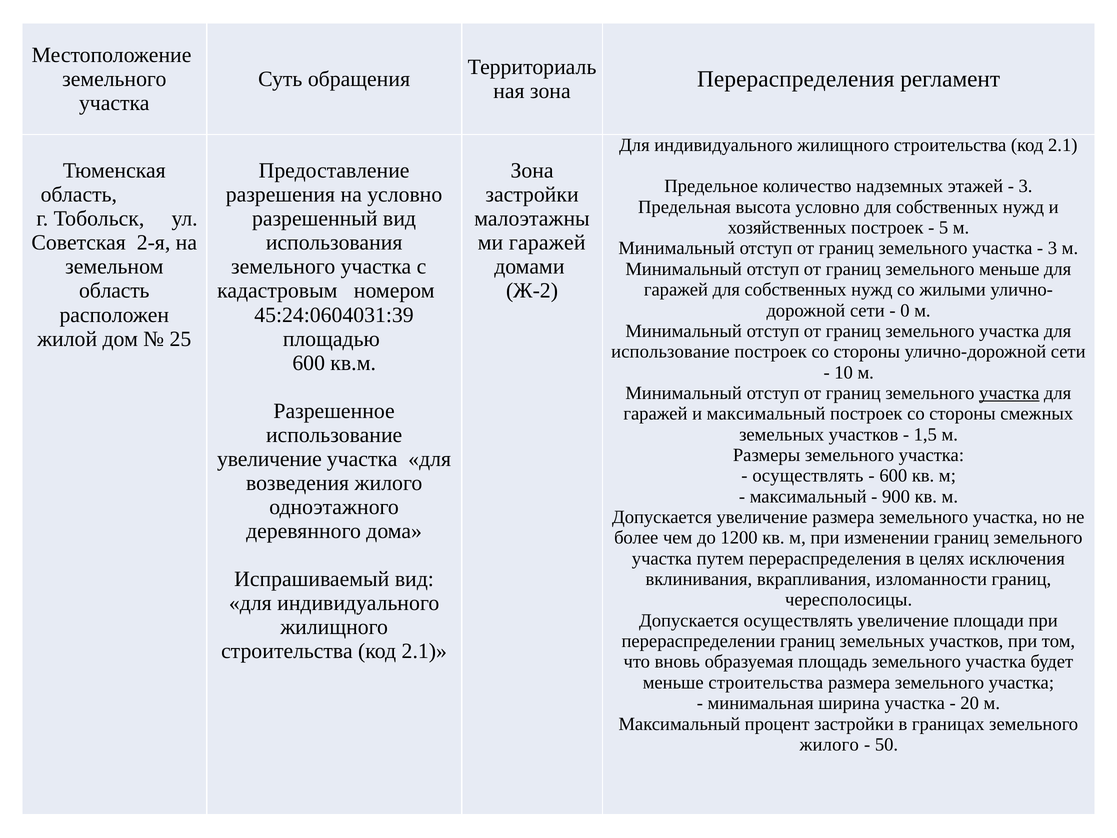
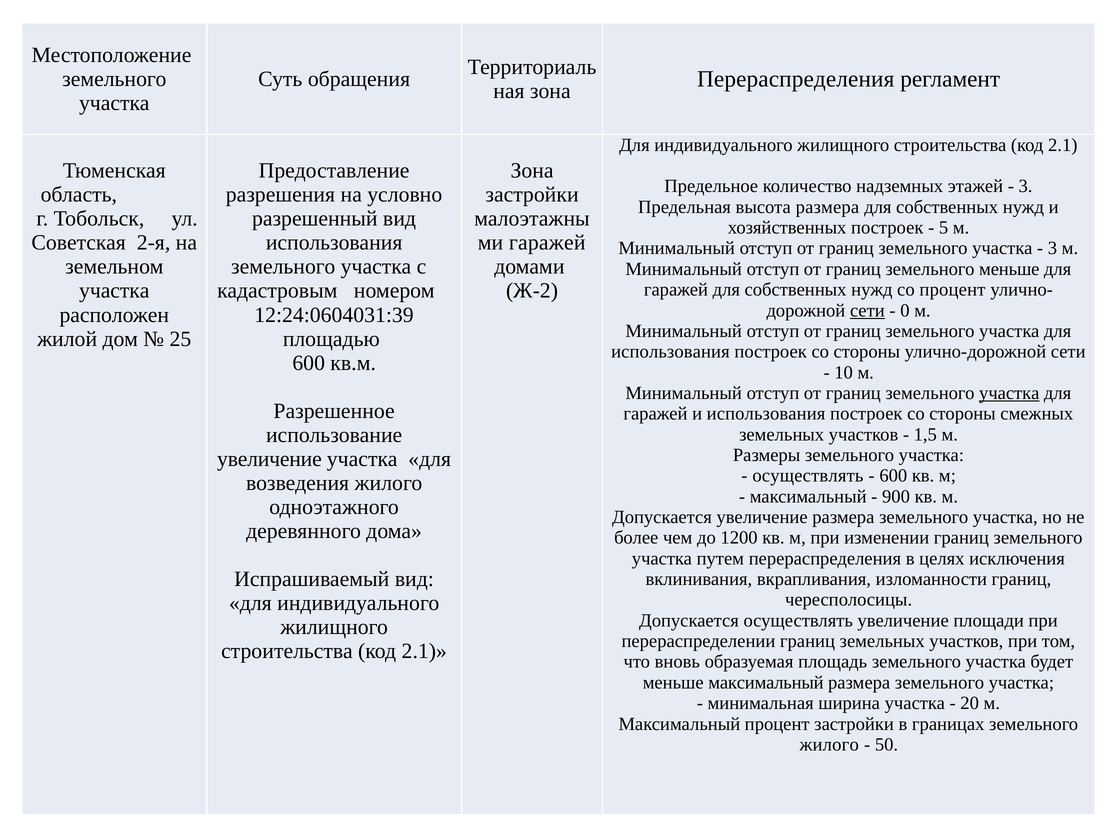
высота условно: условно -> размера (827, 207)
область: область -> участка (114, 291)
со жилыми: жилыми -> процент (952, 290)
сети underline: none -> present (867, 310)
45:24:0604031:39: 45:24:0604031:39 -> 12:24:0604031:39 (334, 315)
использование: использование -> использования (670, 352)
и максимальный: максимальный -> использования (766, 414)
меньше строительства: строительства -> максимальный (766, 682)
